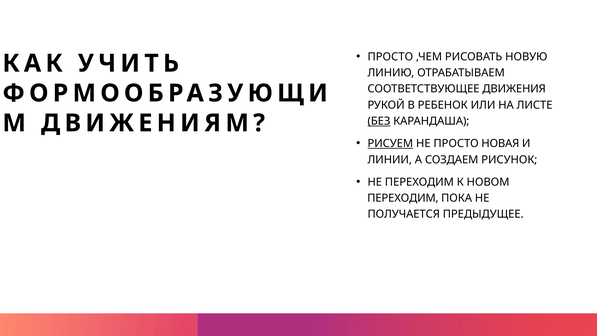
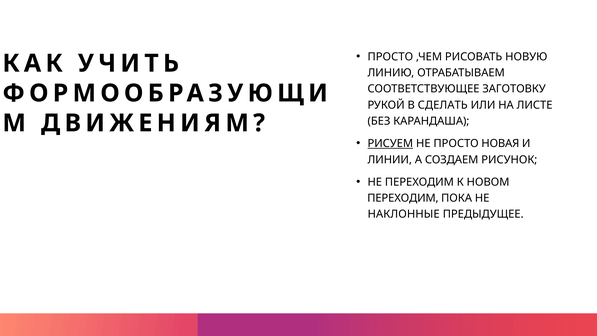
ДВИЖЕНИЯ: ДВИЖЕНИЯ -> ЗАГОТОВКУ (514, 89)
РЕБЕНОК: РЕБЕНОК -> СДЕЛАТЬ (443, 105)
БЕЗ underline: present -> none (379, 121)
ПОЛУЧАЕТСЯ: ПОЛУЧАЕТСЯ -> НАКЛОННЫЕ (404, 214)
